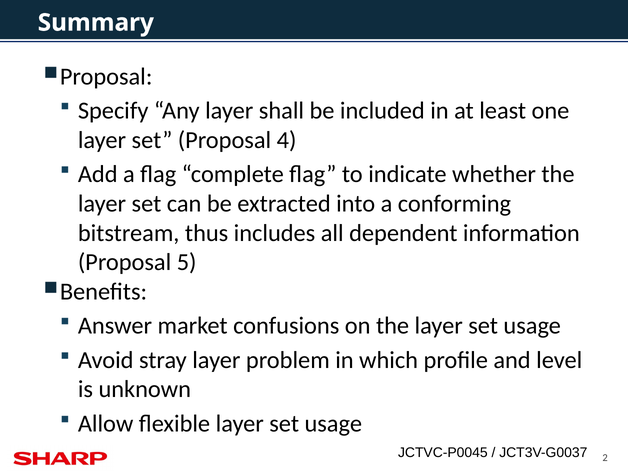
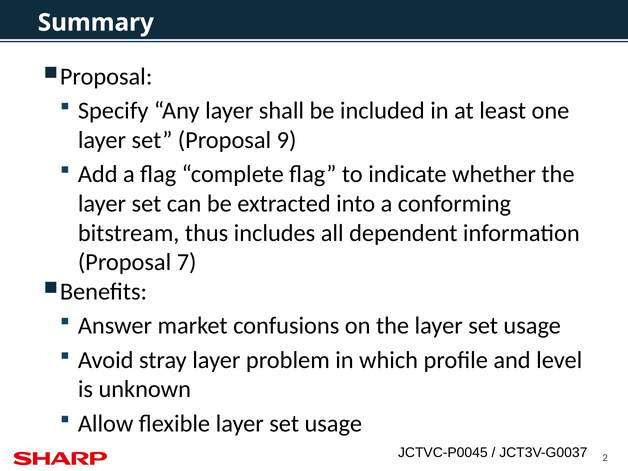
4: 4 -> 9 (287, 140)
5: 5 -> 7 (187, 262)
